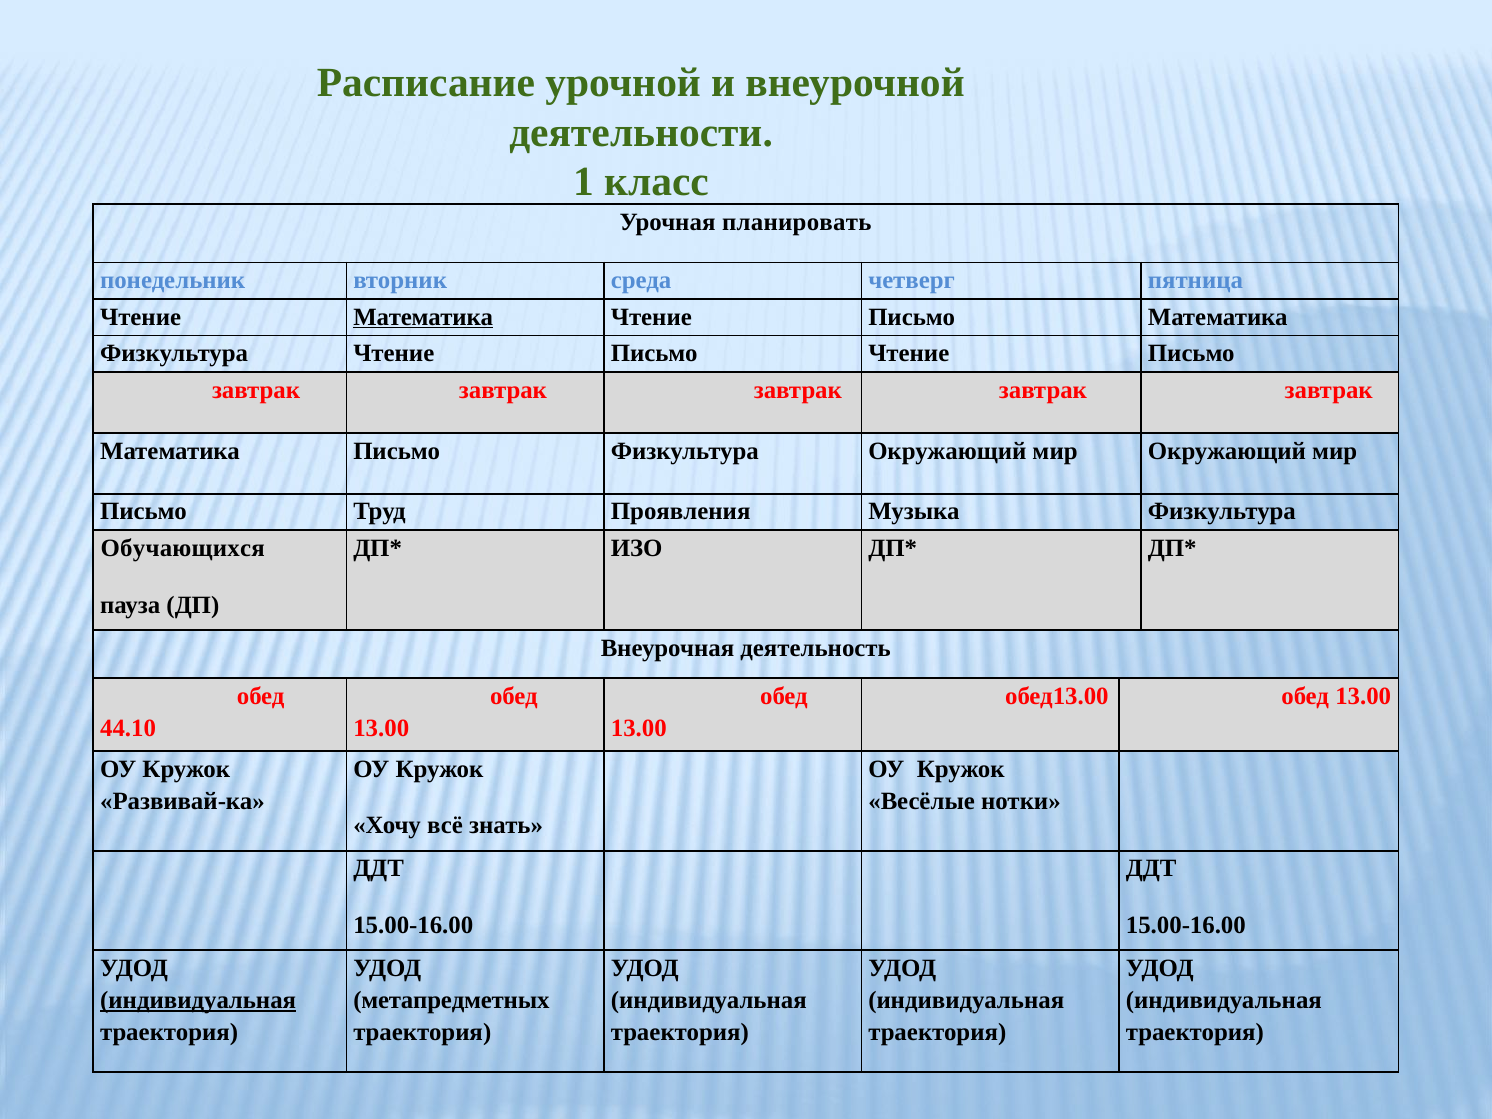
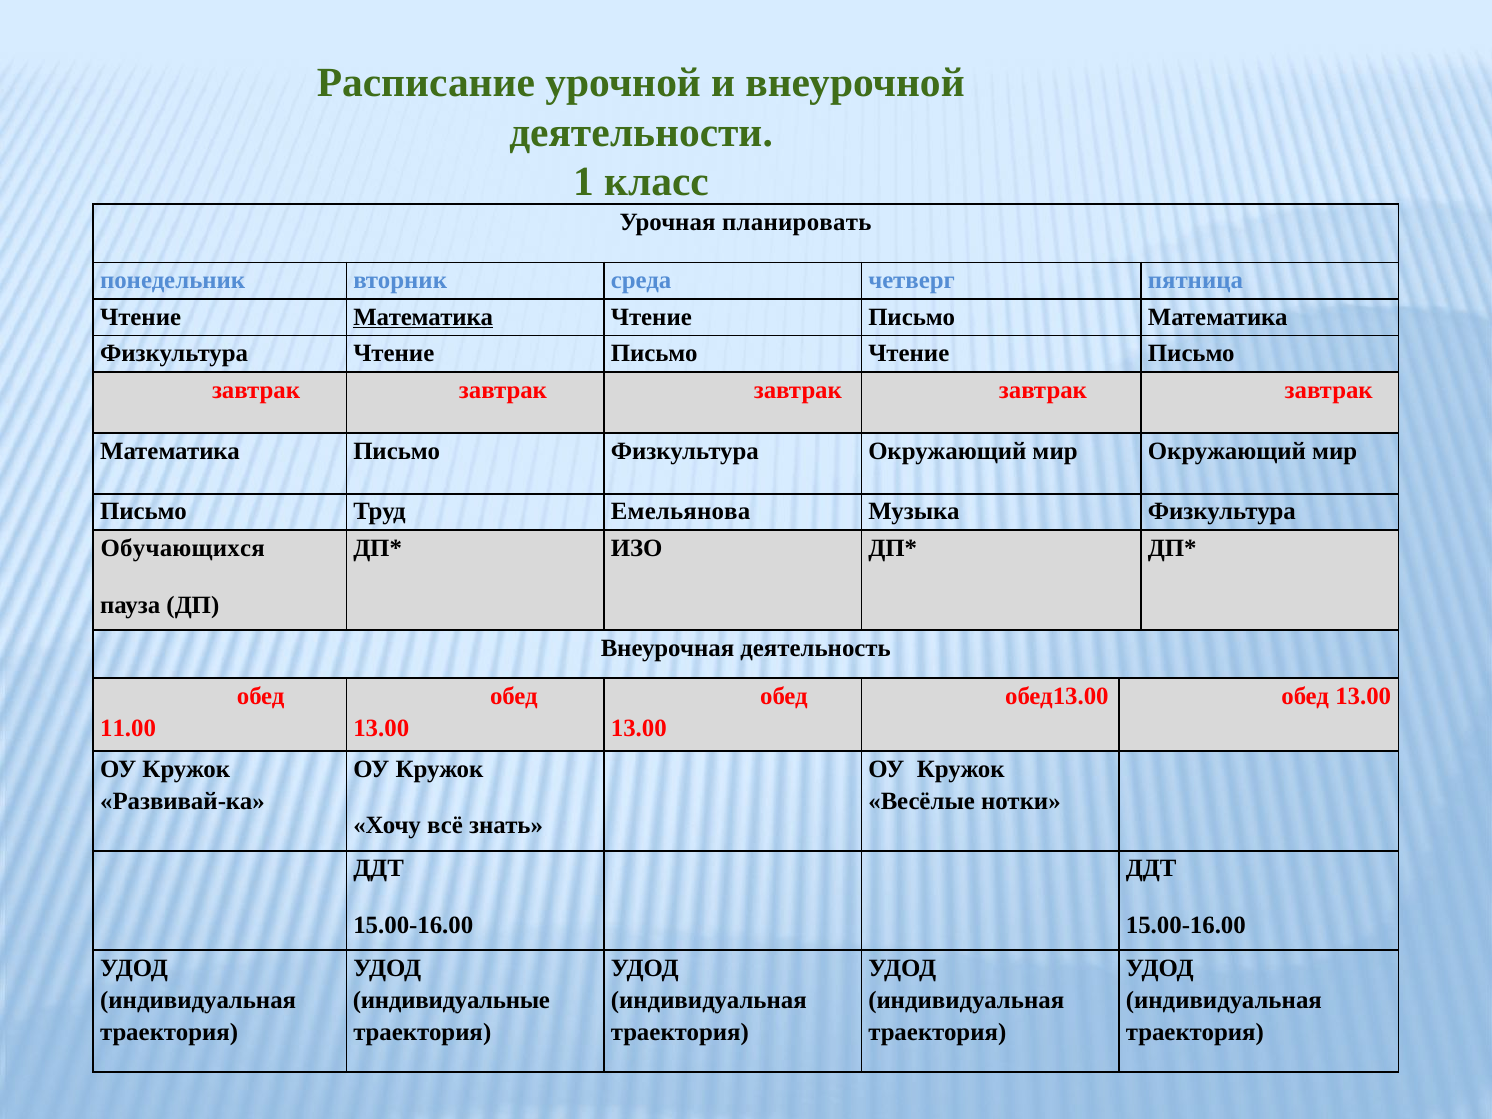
Проявления: Проявления -> Емельянова (681, 512)
44.10: 44.10 -> 11.00 (128, 728)
индивидуальная underline: present -> none (198, 1000)
метапредметных: метапредметных -> индивидуальные (451, 1000)
